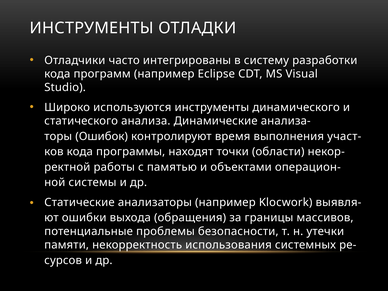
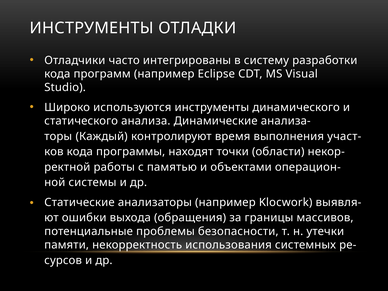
Ошибок: Ошибок -> Каждый (102, 136)
